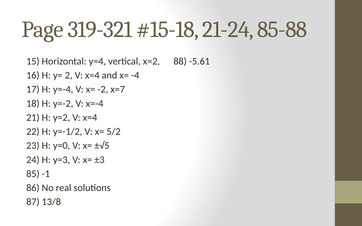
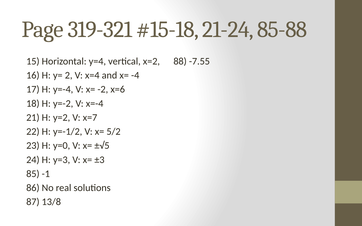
-5.61: -5.61 -> -7.55 (199, 61)
x=7: x=7 -> x=6 (118, 90)
y=2 V x=4: x=4 -> x=7 (90, 118)
